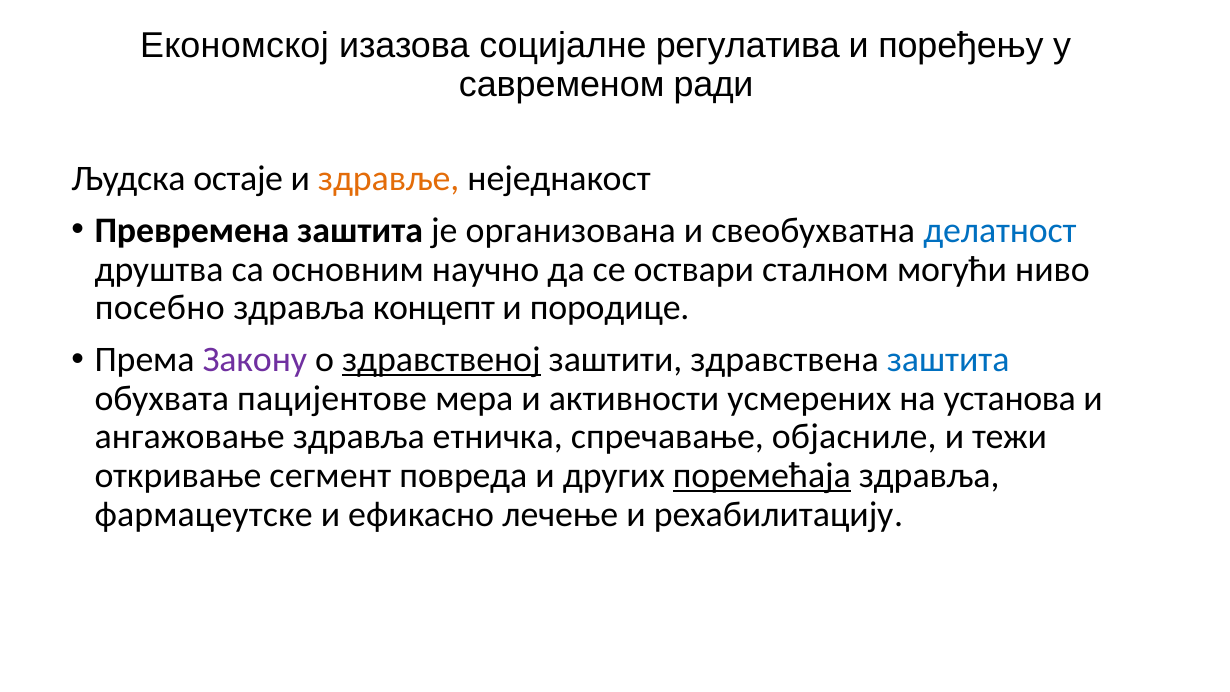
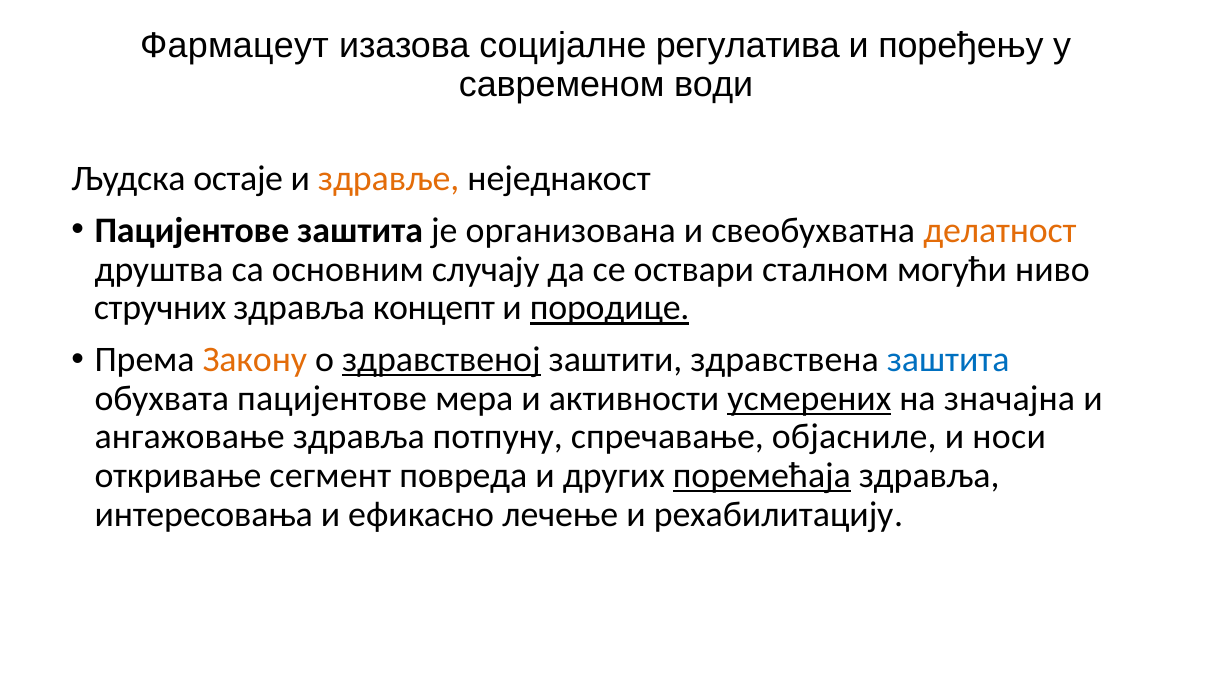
Економској: Економској -> Фармацеут (234, 45)
ради: ради -> води (714, 84)
Превремена: Превремена -> Пацијентове (192, 230)
делатност colour: blue -> orange (1000, 230)
научно: научно -> случају (486, 269)
посебно: посебно -> стручних (160, 308)
породице underline: none -> present (610, 308)
Закону colour: purple -> orange (255, 360)
усмерених underline: none -> present (809, 398)
установа: установа -> значајна (1009, 398)
етничка: етничка -> потпуну (498, 437)
тежи: тежи -> носи (1009, 437)
фармацеутске: фармацеутске -> интересовања (204, 515)
